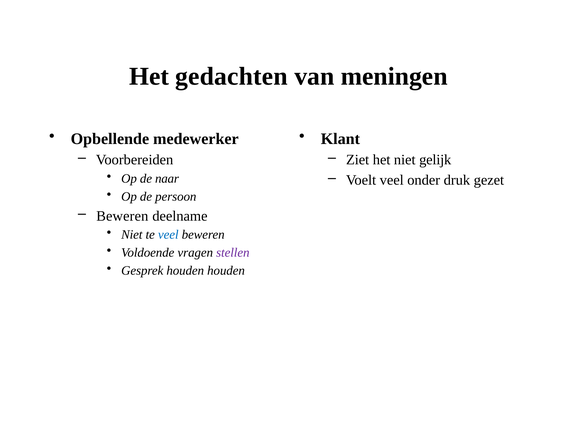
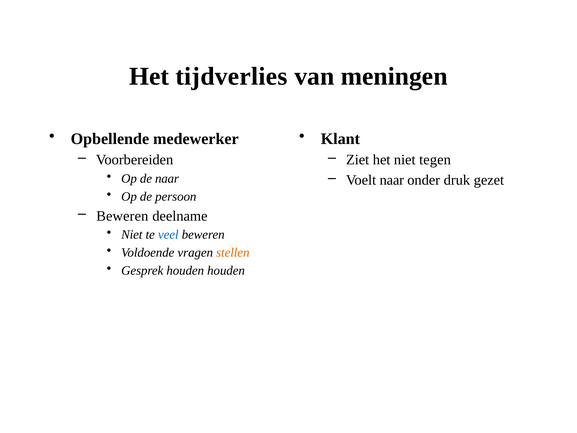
gedachten: gedachten -> tijdverlies (231, 76)
gelijk: gelijk -> tegen (435, 160)
Voelt veel: veel -> naar (392, 180)
stellen colour: purple -> orange (233, 253)
